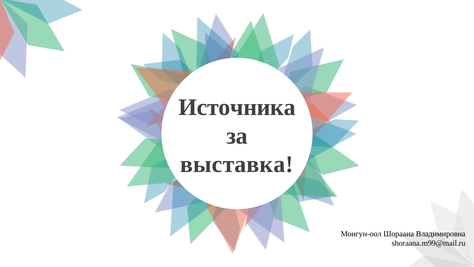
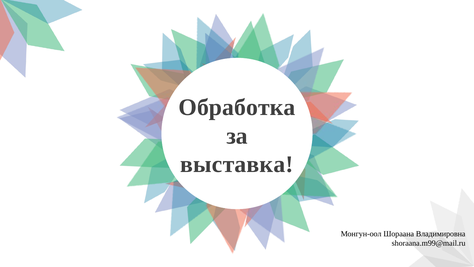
Источника: Источника -> Обработка (237, 107)
